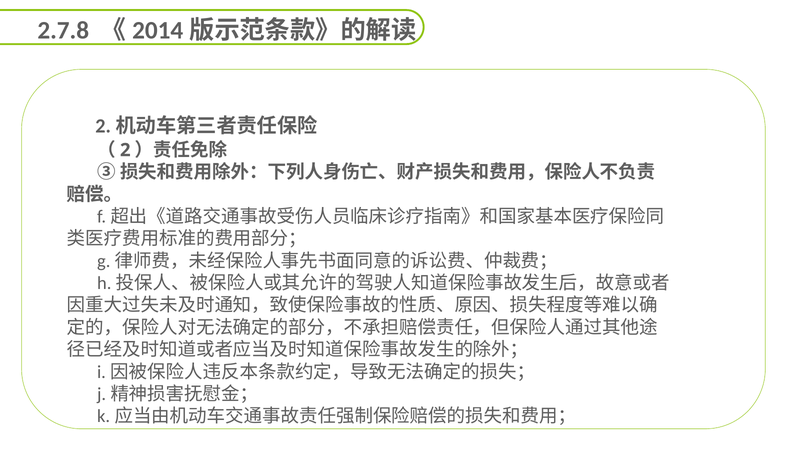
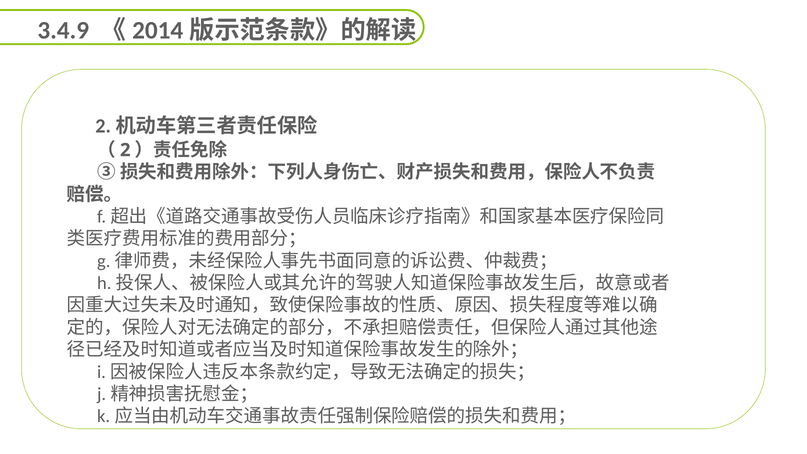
2.7.8: 2.7.8 -> 3.4.9 (63, 31)
